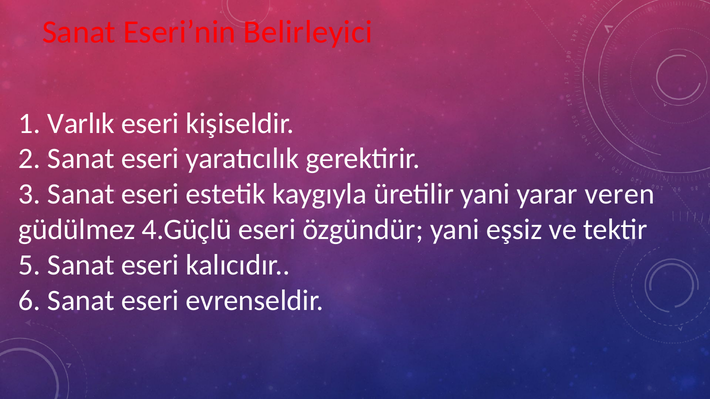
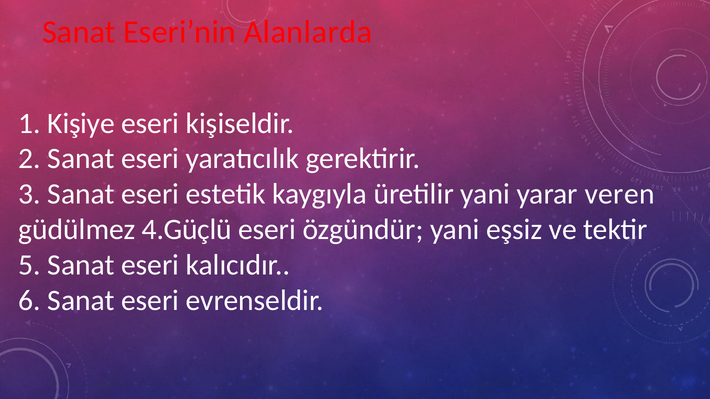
Belirleyici: Belirleyici -> Alanlarda (308, 32)
Varlık: Varlık -> Kişiye (81, 123)
